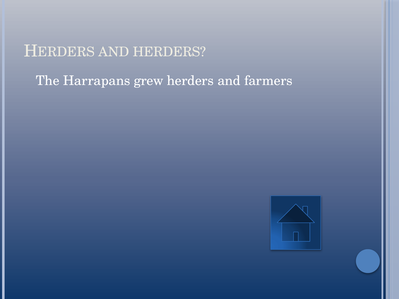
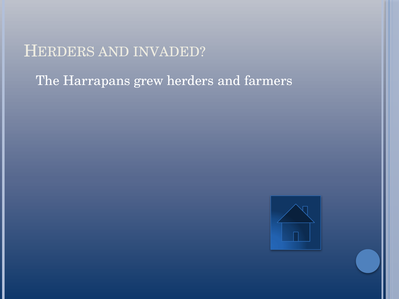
AND HERDERS: HERDERS -> INVADED (169, 52)
